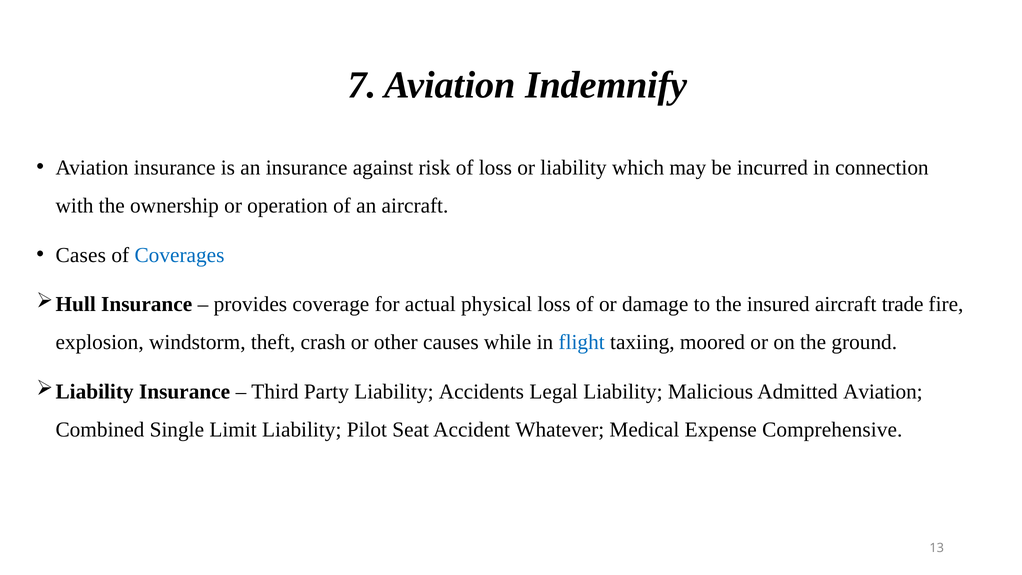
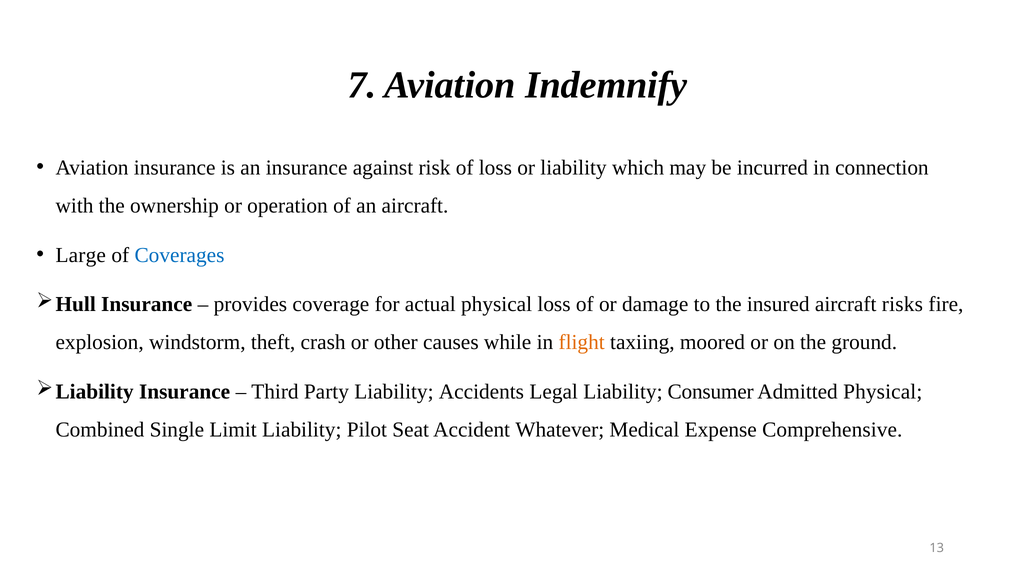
Cases: Cases -> Large (81, 255)
trade: trade -> risks (902, 304)
flight colour: blue -> orange (582, 342)
Malicious: Malicious -> Consumer (711, 391)
Admitted Aviation: Aviation -> Physical (883, 391)
